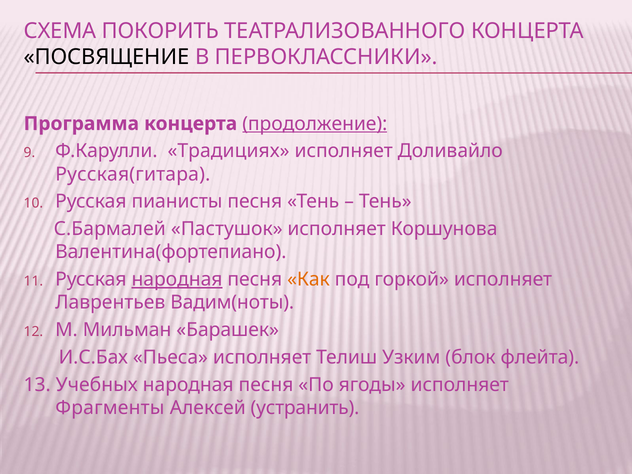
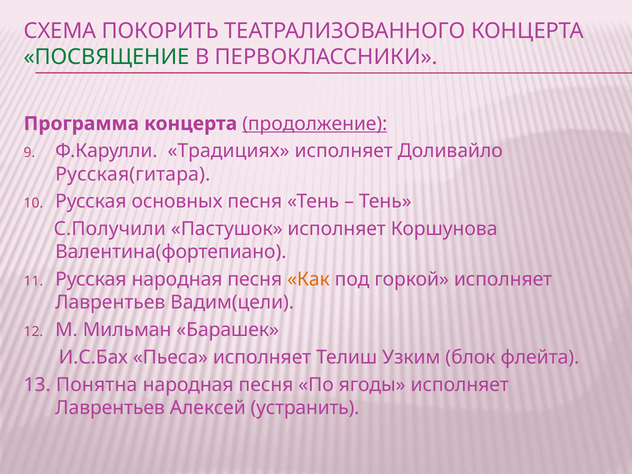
ПОСВЯЩЕНИЕ colour: black -> green (106, 57)
пианисты: пианисты -> основных (177, 202)
С.Бармалей: С.Бармалей -> С.Получили (110, 229)
народная underline: present -> none (177, 279)
Вадим(ноты: Вадим(ноты -> Вадим(цели (232, 303)
Учебных: Учебных -> Понятна (97, 385)
Фрагменты: Фрагменты -> Лаврентьев (110, 408)
